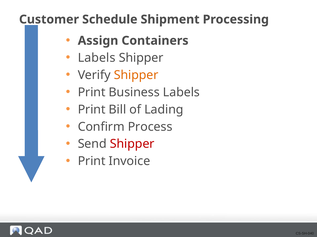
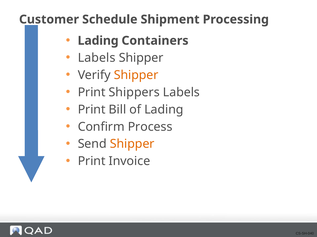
Assign: Assign -> Lading (98, 41)
Business: Business -> Shippers (134, 93)
Shipper colour: red -> orange (132, 144)
